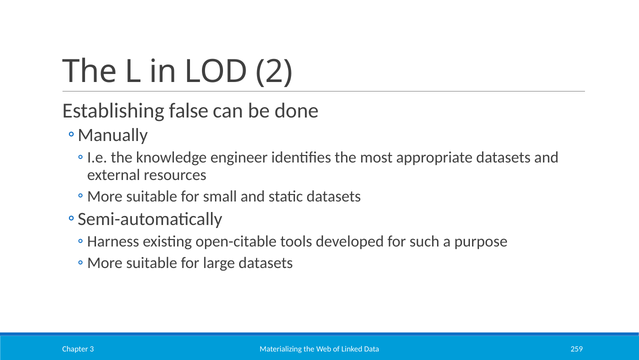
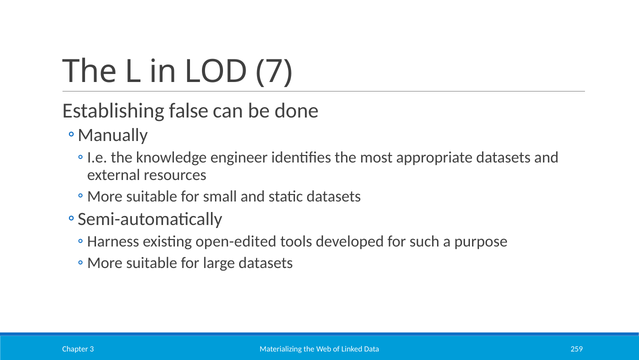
2: 2 -> 7 (274, 72)
open-citable: open-citable -> open-edited (236, 241)
